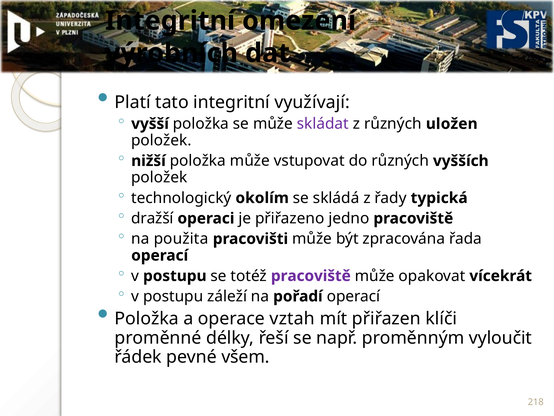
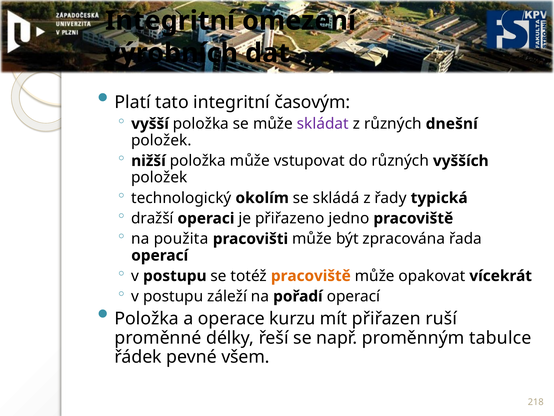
využívají: využívají -> časovým (312, 102)
uložen: uložen -> dnešní (452, 124)
pracoviště colour: purple -> orange (311, 276)
vztah: vztah -> kurzu (292, 318)
klíči: klíči -> ruší (441, 318)
vyloučit: vyloučit -> tabulce (500, 337)
